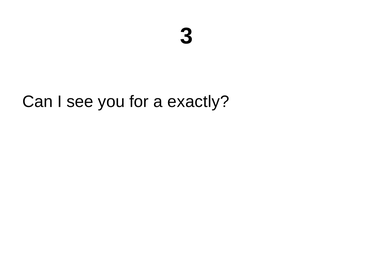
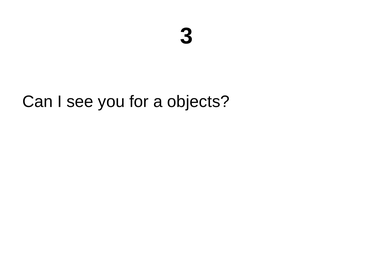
exactly: exactly -> objects (198, 101)
